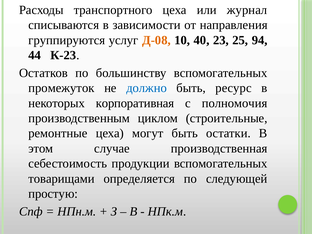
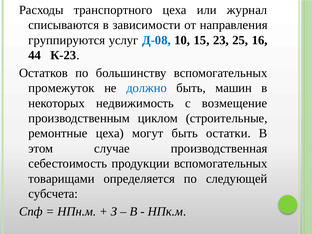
Д-08 colour: orange -> blue (156, 40)
40: 40 -> 15 (202, 40)
94: 94 -> 16 (260, 40)
ресурс: ресурс -> машин (234, 88)
корпоративная: корпоративная -> недвижимость (135, 103)
полномочия: полномочия -> возмещение (235, 103)
простую: простую -> субсчета (53, 194)
